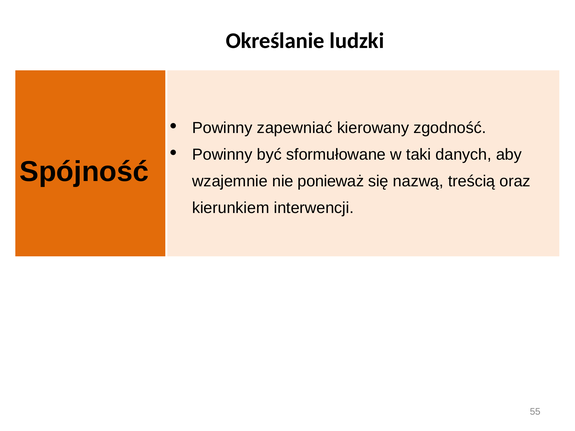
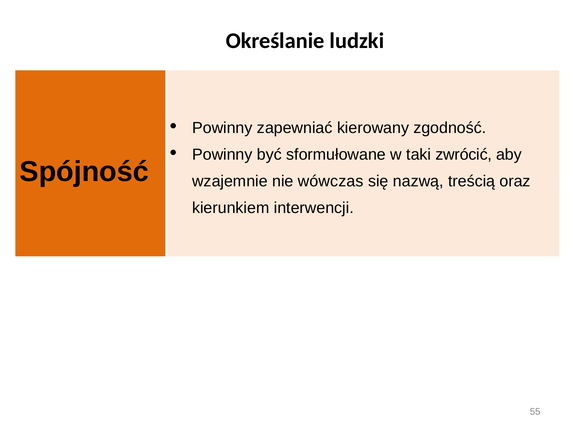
danych: danych -> zwrócić (464, 155)
ponieważ: ponieważ -> wówczas (331, 181)
